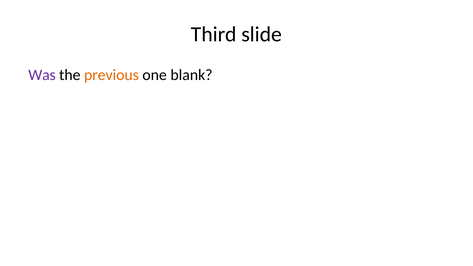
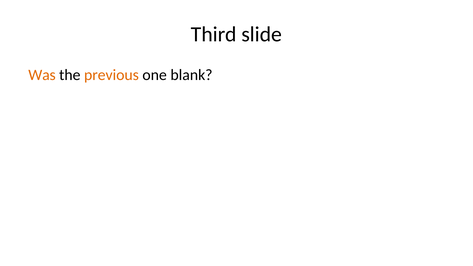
Was colour: purple -> orange (42, 75)
